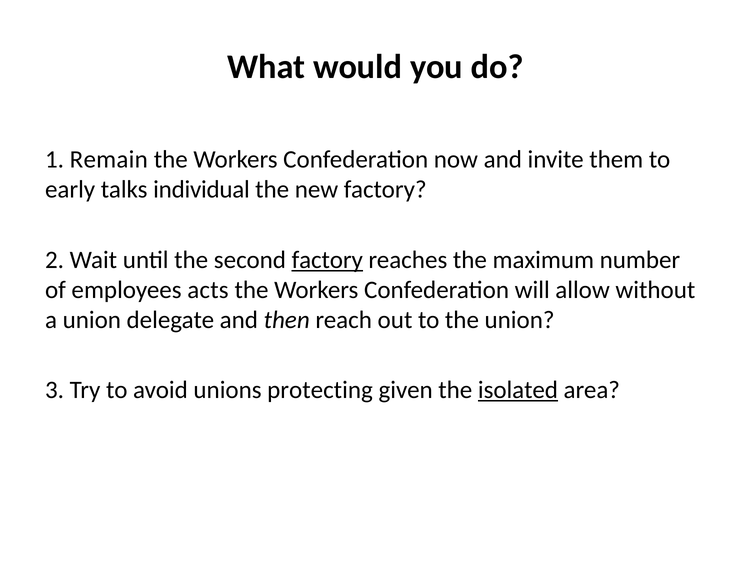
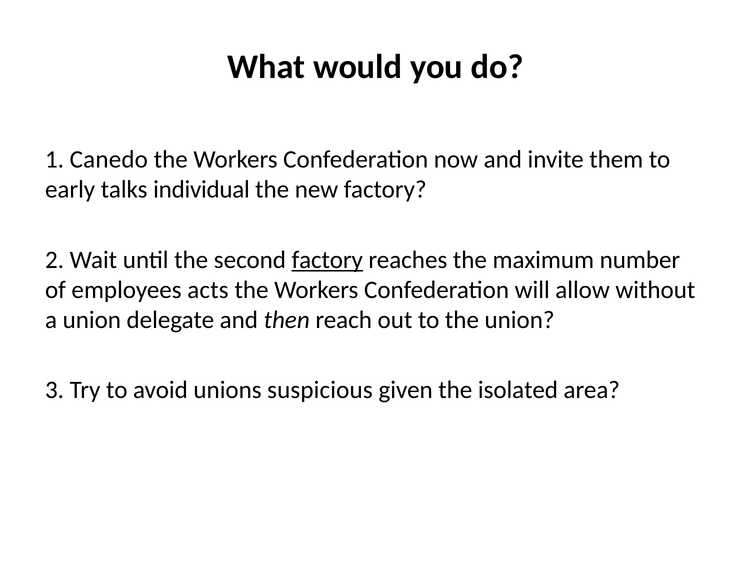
Remain: Remain -> Canedo (109, 159)
protecting: protecting -> suspicious (320, 390)
isolated underline: present -> none (518, 390)
